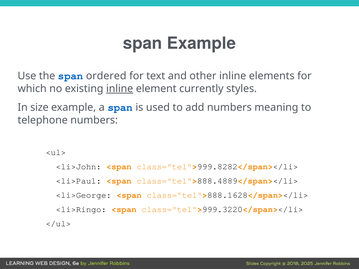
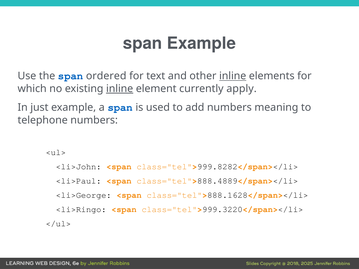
inline underline: none -> present (233, 76)
styles: styles -> apply (242, 89)
size: size -> just (39, 108)
